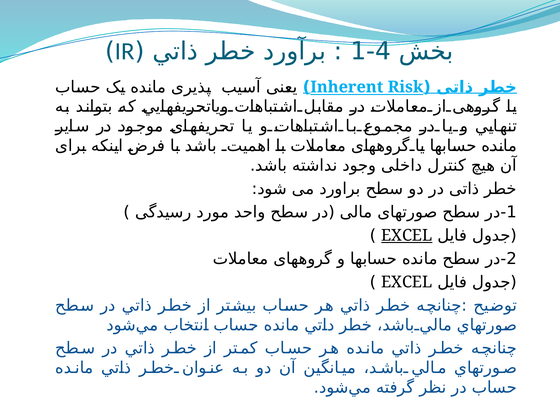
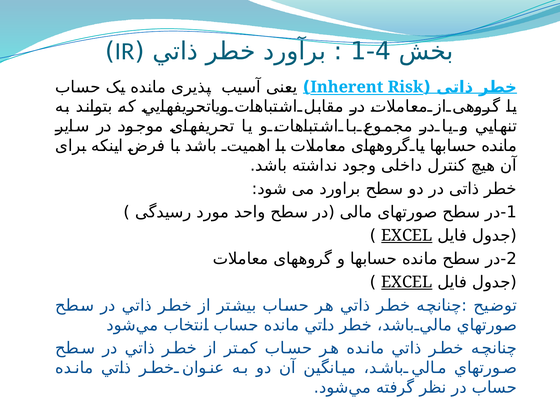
EXCEL underline: none -> present (407, 282)
